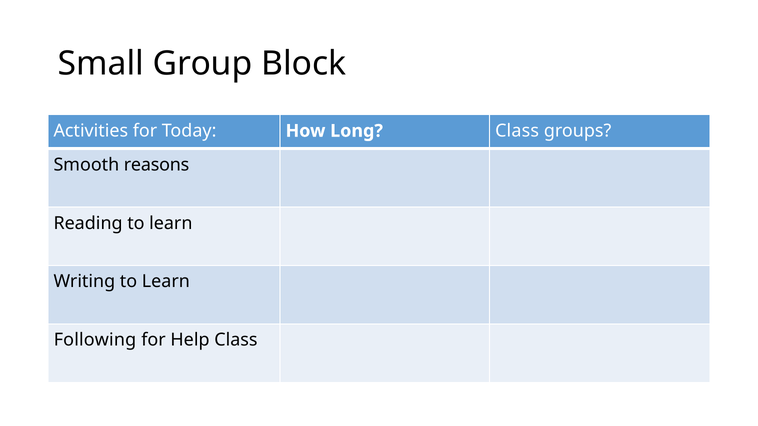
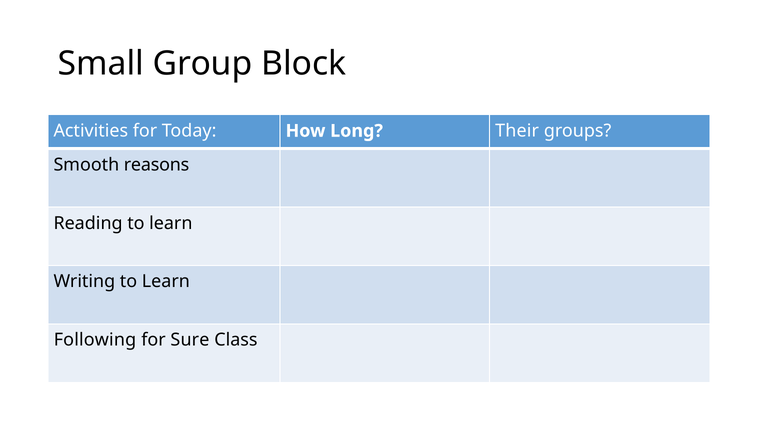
Long Class: Class -> Their (517, 131)
Help: Help -> Sure (190, 340)
